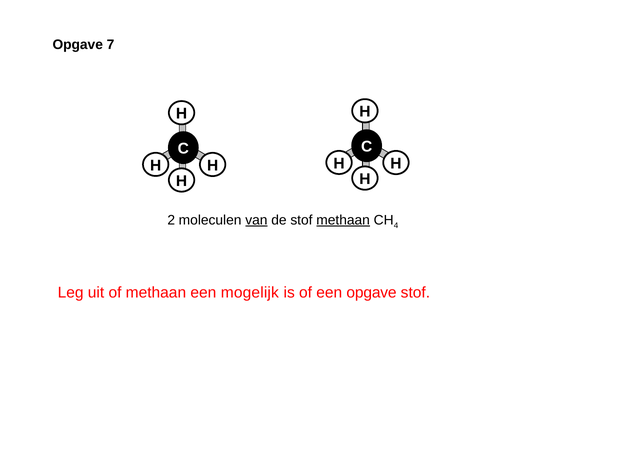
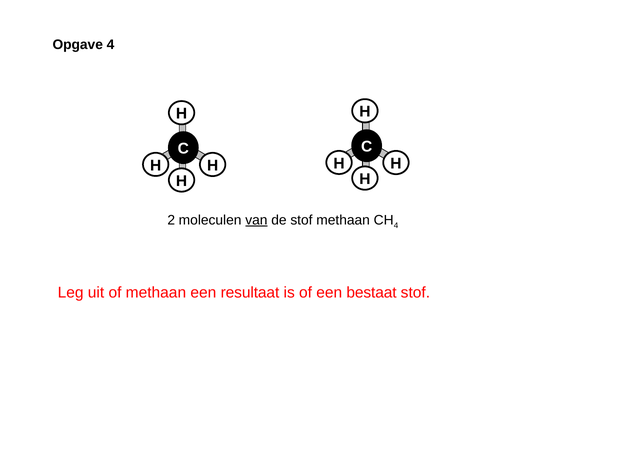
Opgave 7: 7 -> 4 (111, 45)
methaan underline: present -> none (343, 220)
mogelijk: mogelijk -> resultaat (250, 292)
een opgave: opgave -> bestaat (372, 292)
